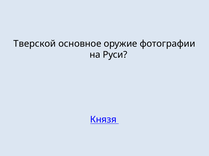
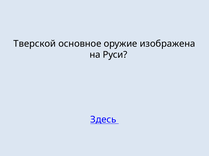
фотографии: фотографии -> изображена (167, 44)
Князя: Князя -> Здесь (103, 120)
